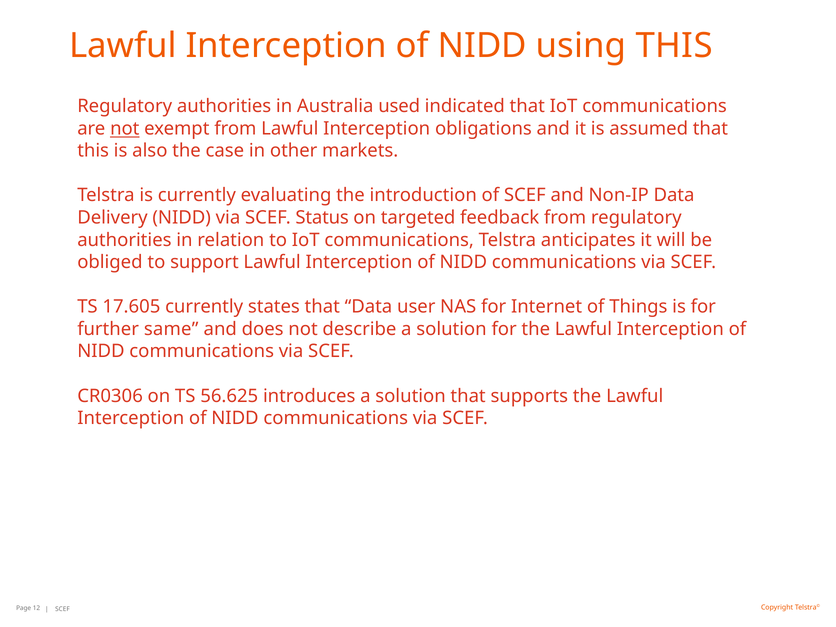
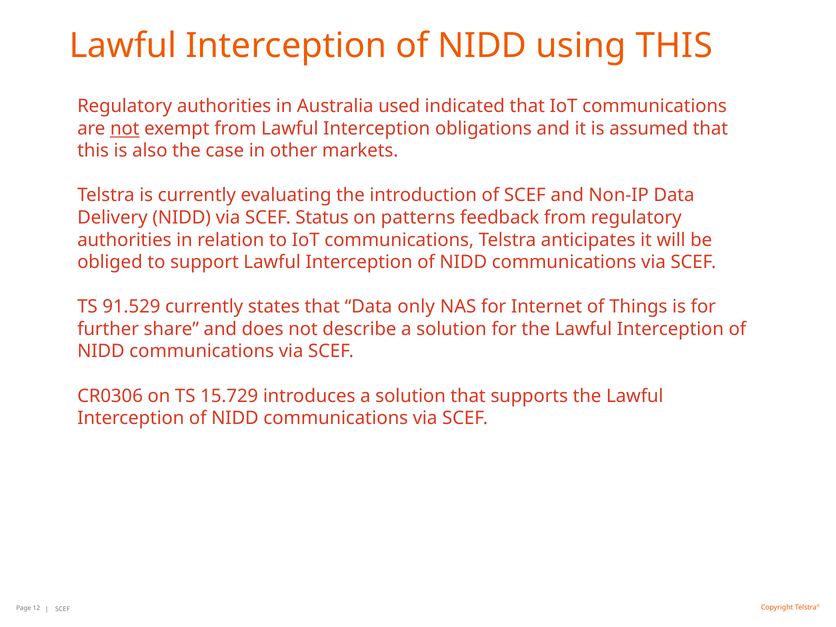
targeted: targeted -> patterns (418, 218)
17.605: 17.605 -> 91.529 (131, 307)
user: user -> only (416, 307)
same: same -> share (171, 329)
56.625: 56.625 -> 15.729 (229, 396)
